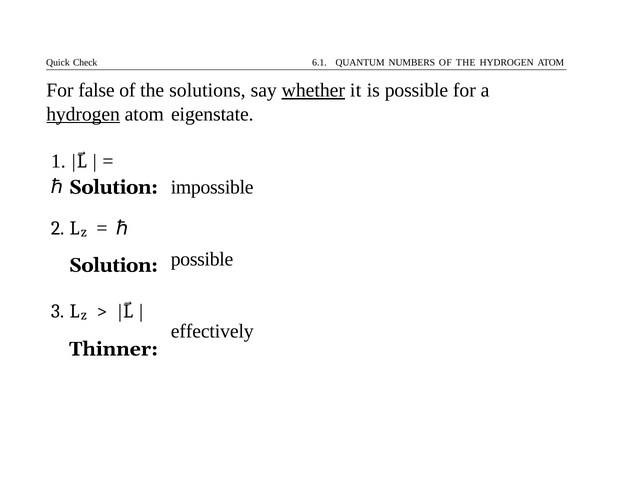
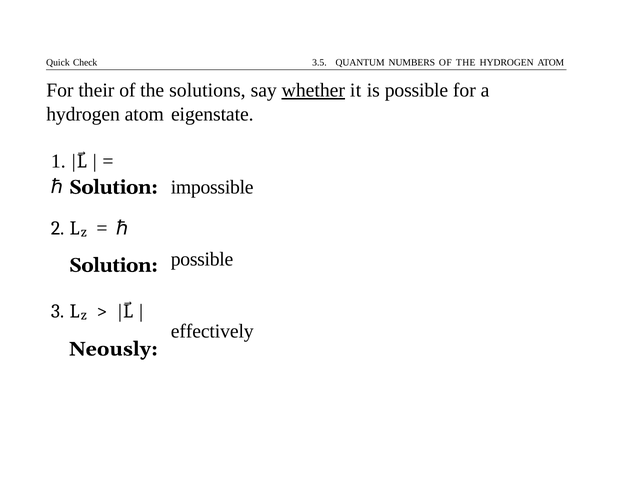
6.1: 6.1 -> 3.5 (319, 63)
false: false -> their (96, 90)
hydrogen underline: present -> none (83, 114)
Thinner: Thinner -> Neously (114, 349)
